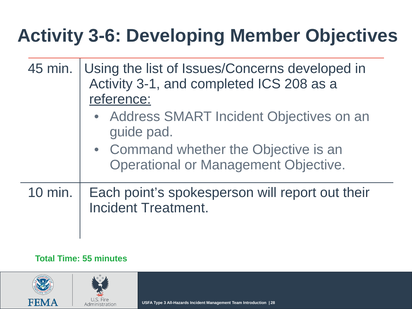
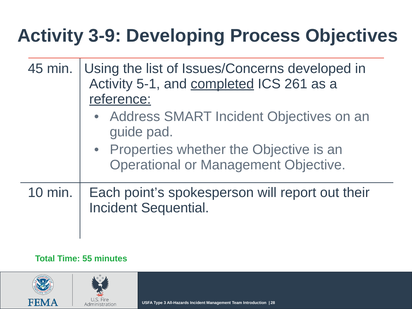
3-6: 3-6 -> 3-9 (105, 36)
Member: Member -> Process (265, 36)
3-1: 3-1 -> 5-1 (148, 84)
completed underline: none -> present (222, 84)
208: 208 -> 261 (296, 84)
Command: Command -> Properties (141, 150)
Treatment: Treatment -> Sequential (175, 208)
